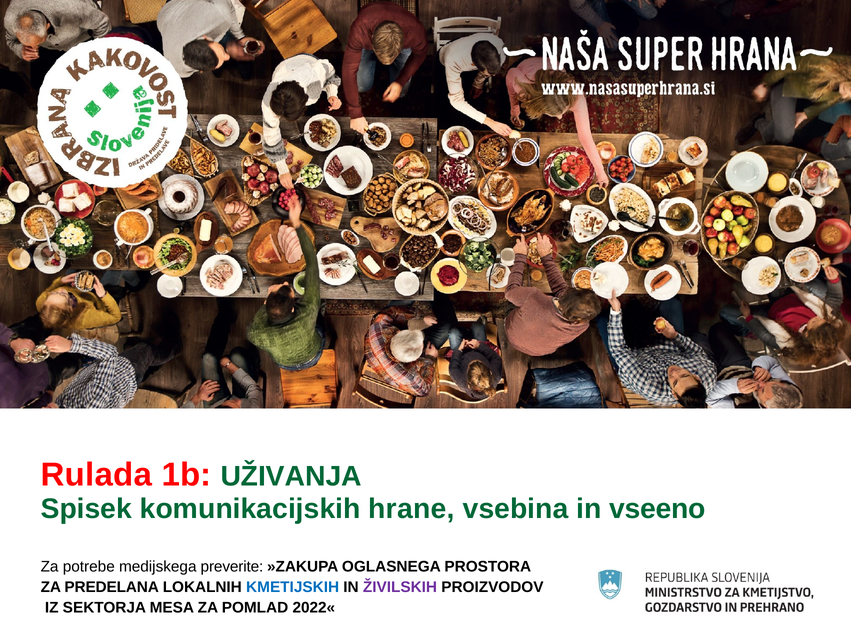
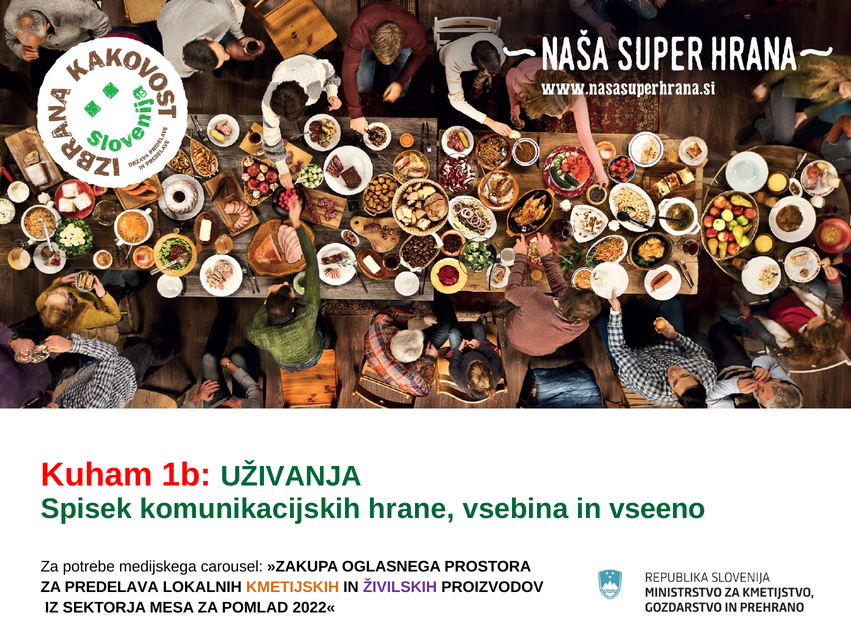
Rulada: Rulada -> Kuham (97, 475)
preverite: preverite -> carousel (232, 567)
PREDELANA: PREDELANA -> PREDELAVA (112, 587)
KMETIJSKIH colour: blue -> orange (293, 587)
